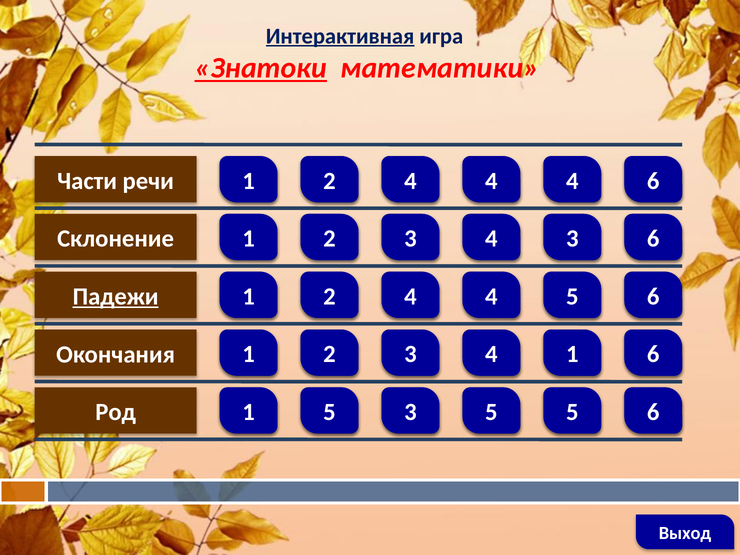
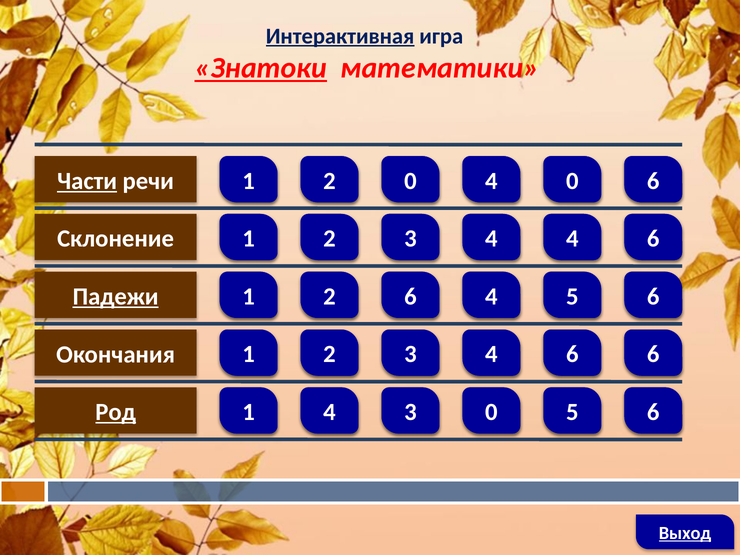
Части underline: none -> present (87, 181)
4: 4 -> 0 (410, 181)
4: 4 -> 0 (572, 181)
4 3: 3 -> 4 (572, 239)
4: 4 -> 6 (410, 297)
3 4 1: 1 -> 6 (572, 354)
Род underline: none -> present (116, 412)
1 5: 5 -> 4 (329, 412)
3 5: 5 -> 0 (491, 412)
Выход underline: none -> present (685, 533)
